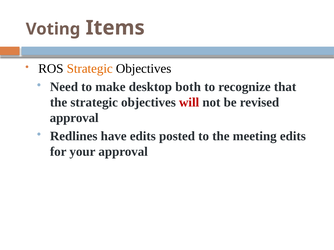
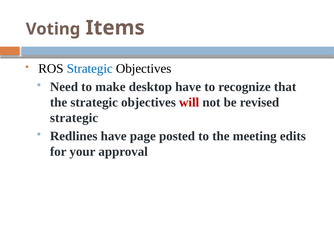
Strategic colour: orange -> blue (90, 69)
desktop both: both -> have (188, 87)
approval: approval -> strategic (74, 118)
have edits: edits -> page (143, 136)
